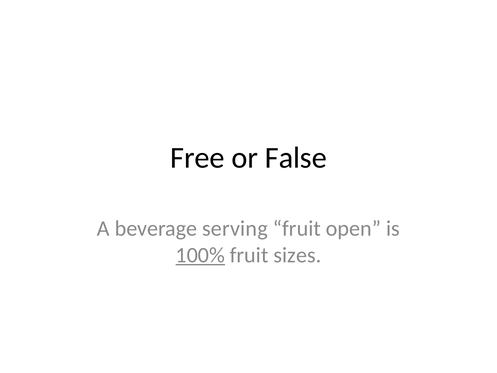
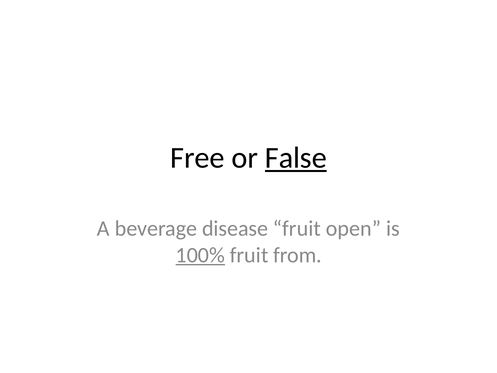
False underline: none -> present (296, 158)
serving: serving -> disease (235, 229)
sizes: sizes -> from (297, 255)
